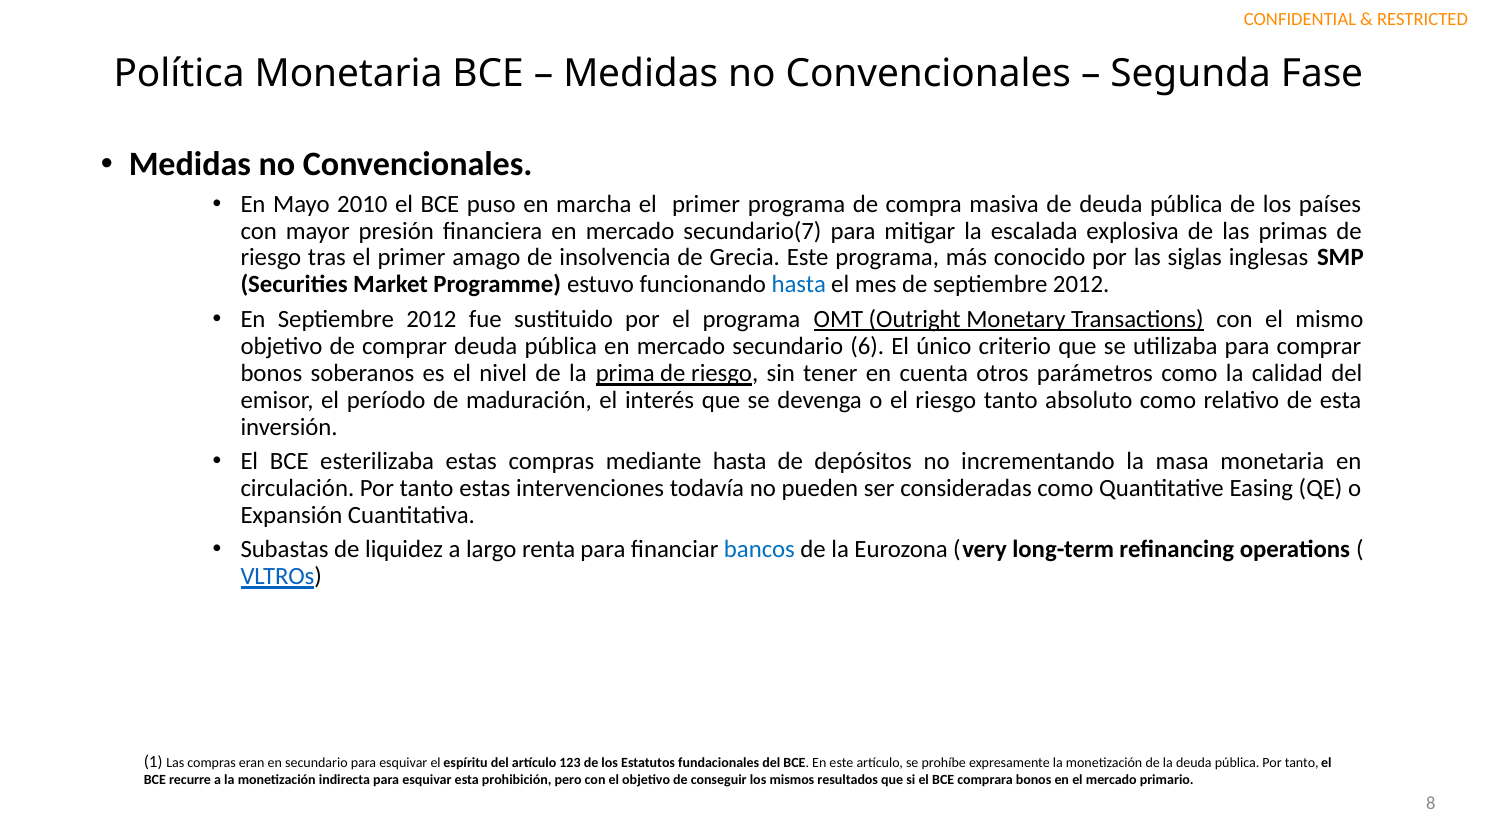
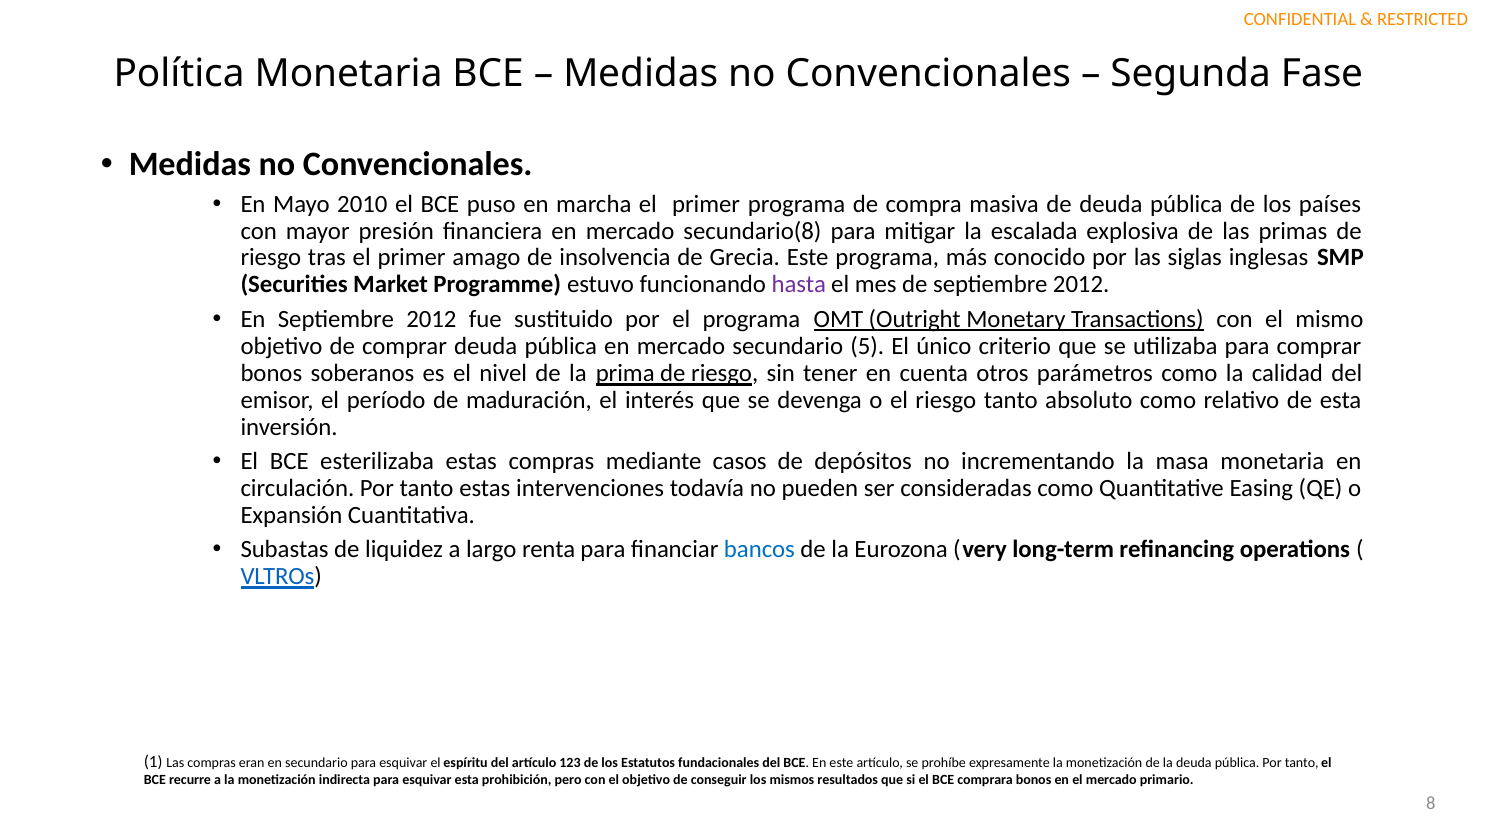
secundario(7: secundario(7 -> secundario(8 (752, 231)
hasta colour: blue -> purple (799, 285)
6: 6 -> 5 (867, 346)
mediante hasta: hasta -> casos (740, 462)
